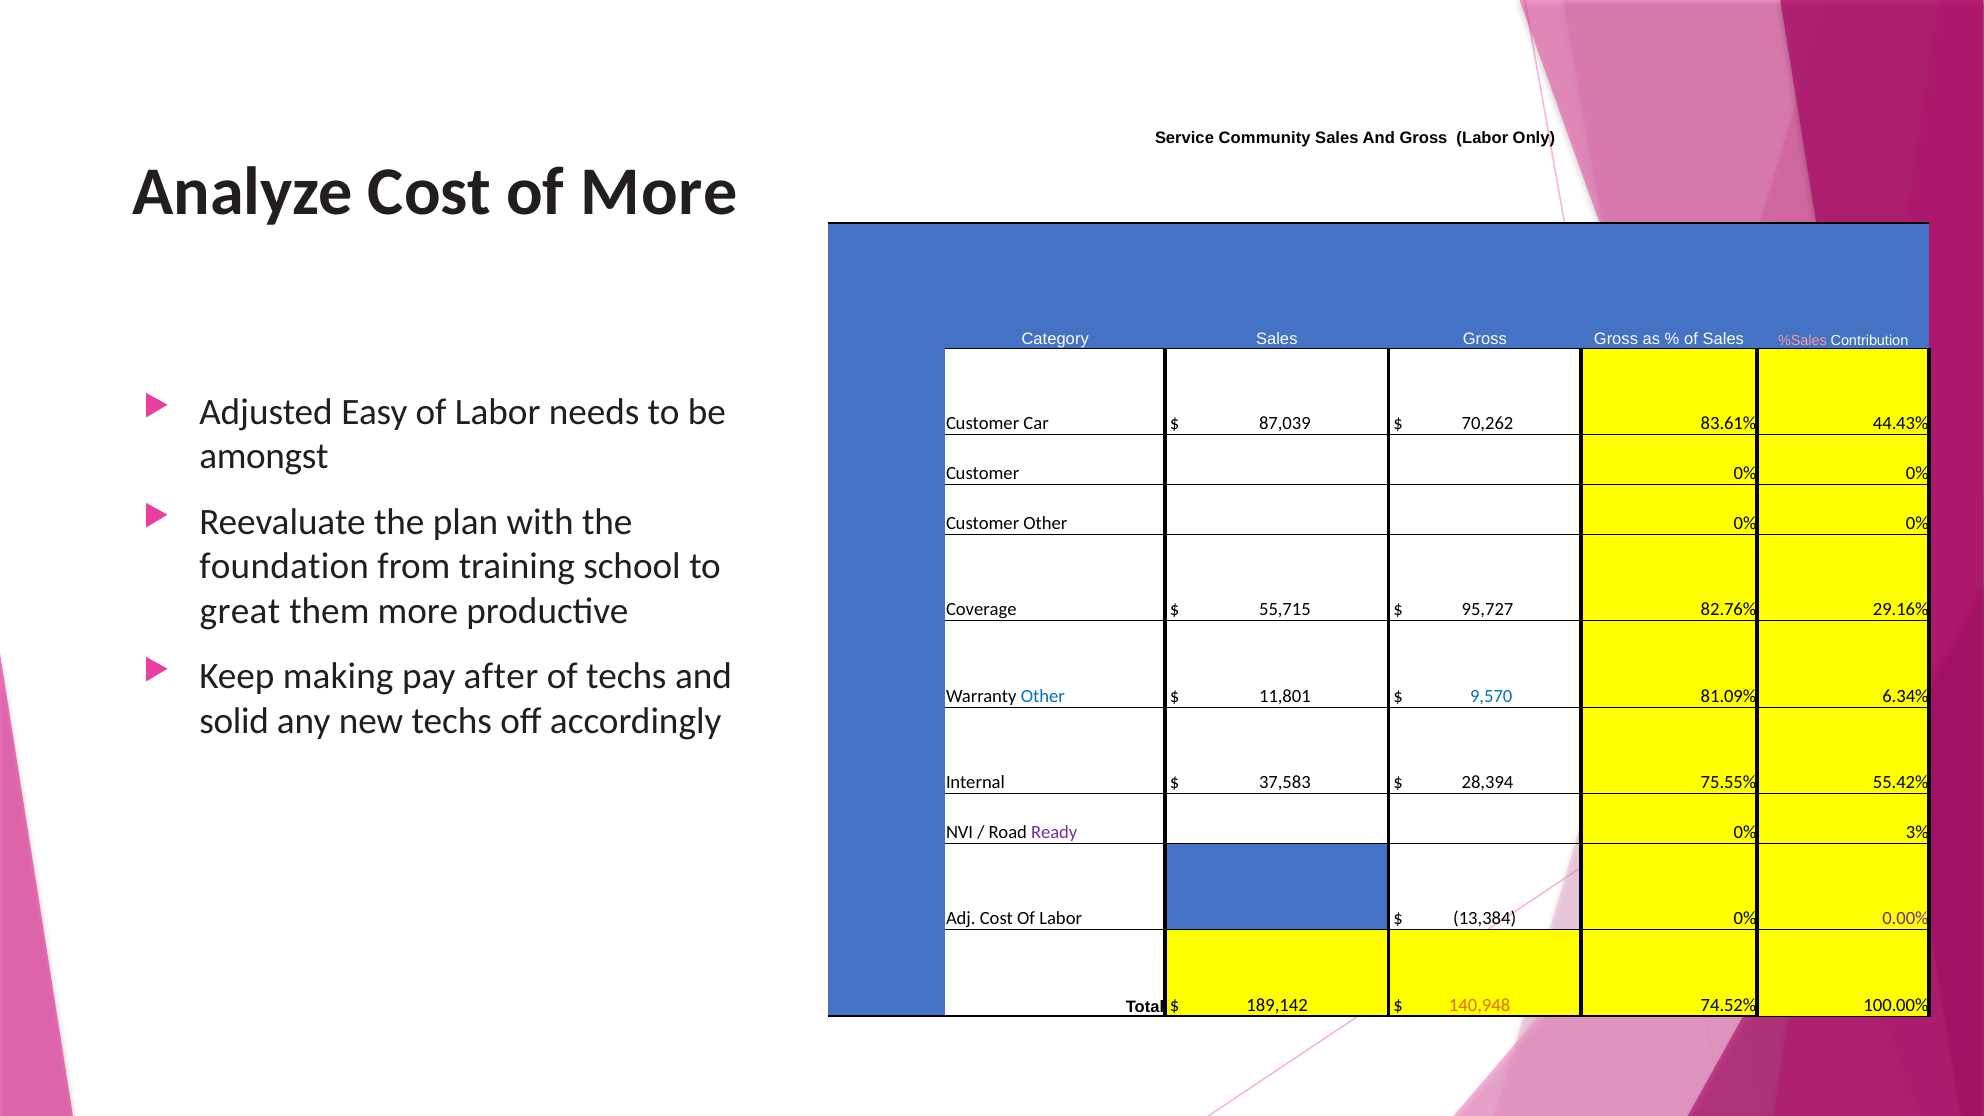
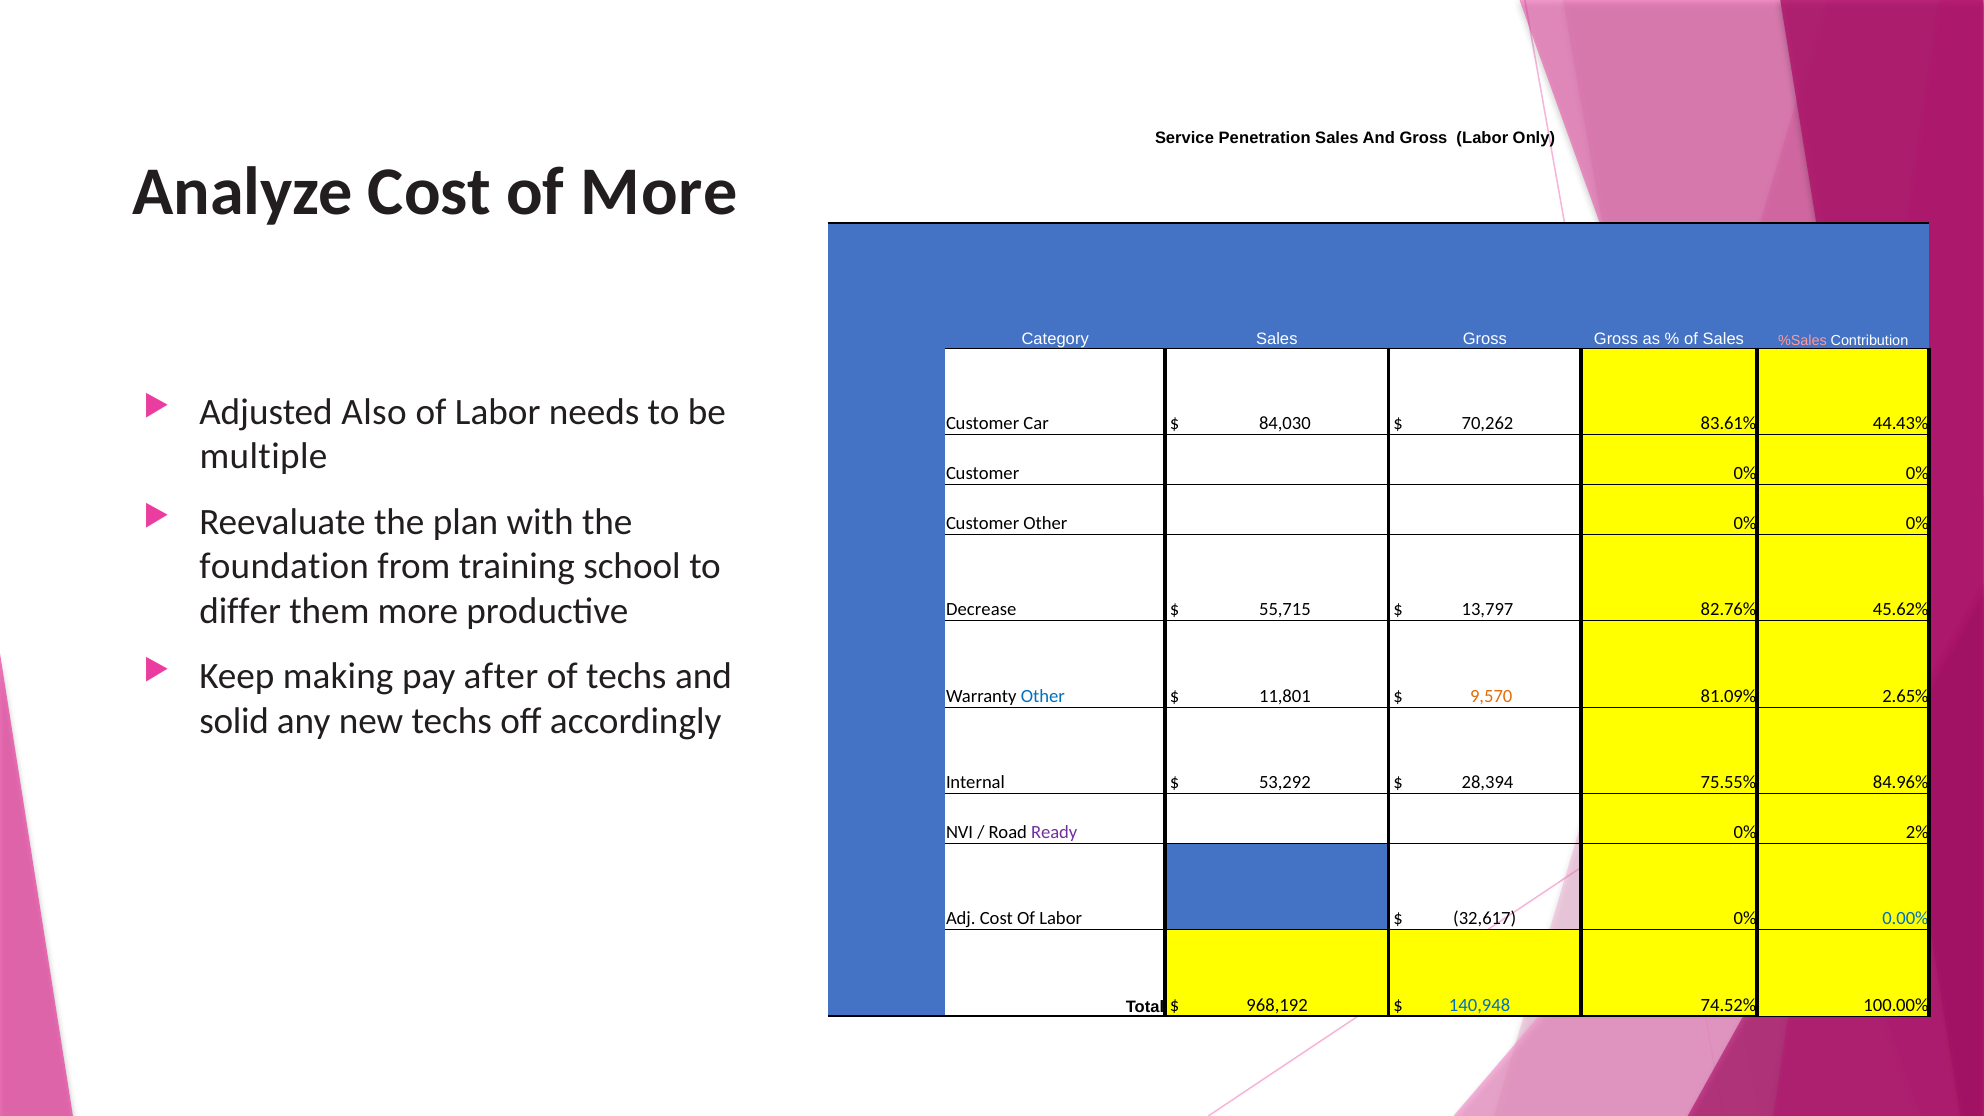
Community: Community -> Penetration (1265, 138)
Easy: Easy -> Also (374, 412)
87,039: 87,039 -> 84,030 (1285, 424)
amongst: amongst -> multiple (264, 456)
great: great -> differ (240, 611)
Coverage: Coverage -> Decrease (981, 609)
95,727: 95,727 -> 13,797 (1487, 609)
29.16%: 29.16% -> 45.62% (1901, 609)
9,570 colour: blue -> orange (1491, 696)
6.34%: 6.34% -> 2.65% (1905, 696)
37,583: 37,583 -> 53,292 (1285, 782)
55.42%: 55.42% -> 84.96% (1901, 782)
3%: 3% -> 2% (1917, 832)
13,384: 13,384 -> 32,617 (1485, 919)
0.00% colour: purple -> blue (1905, 919)
189,142: 189,142 -> 968,192 (1277, 1005)
140,948 colour: orange -> blue (1480, 1005)
